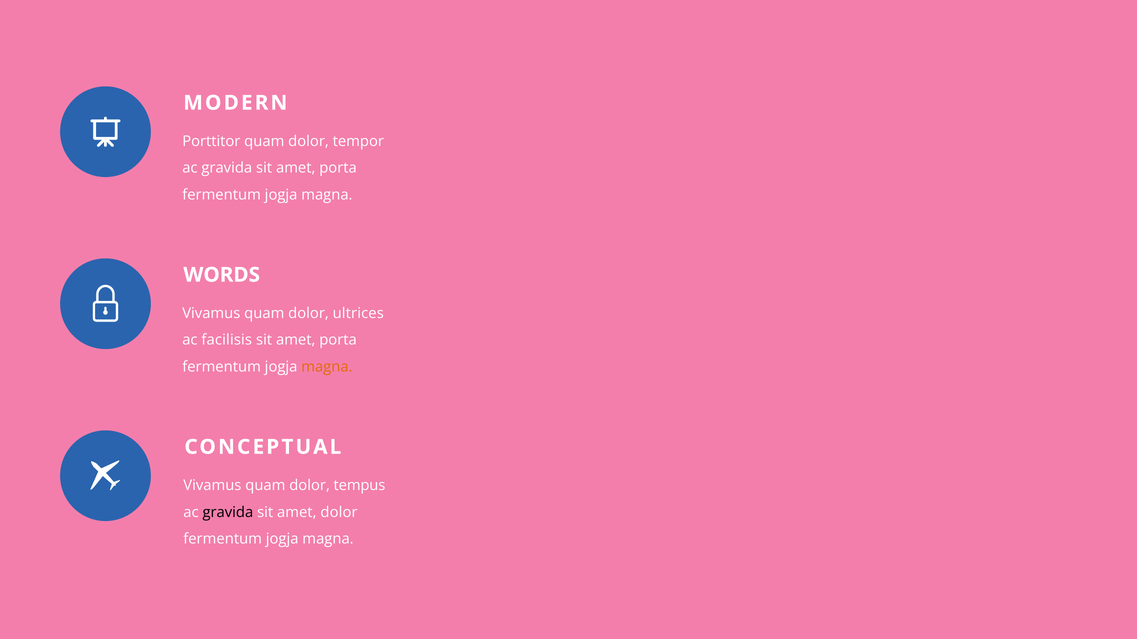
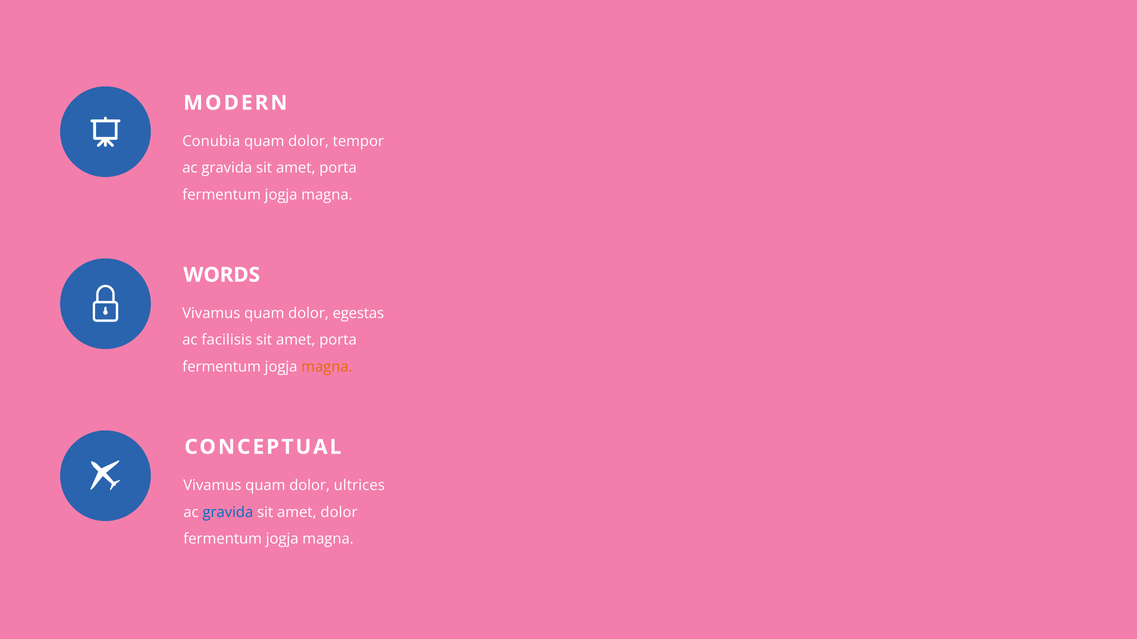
Porttitor: Porttitor -> Conubia (211, 142)
ultrices: ultrices -> egestas (358, 314)
tempus: tempus -> ultrices (359, 486)
gravida colour: black -> blue (228, 513)
